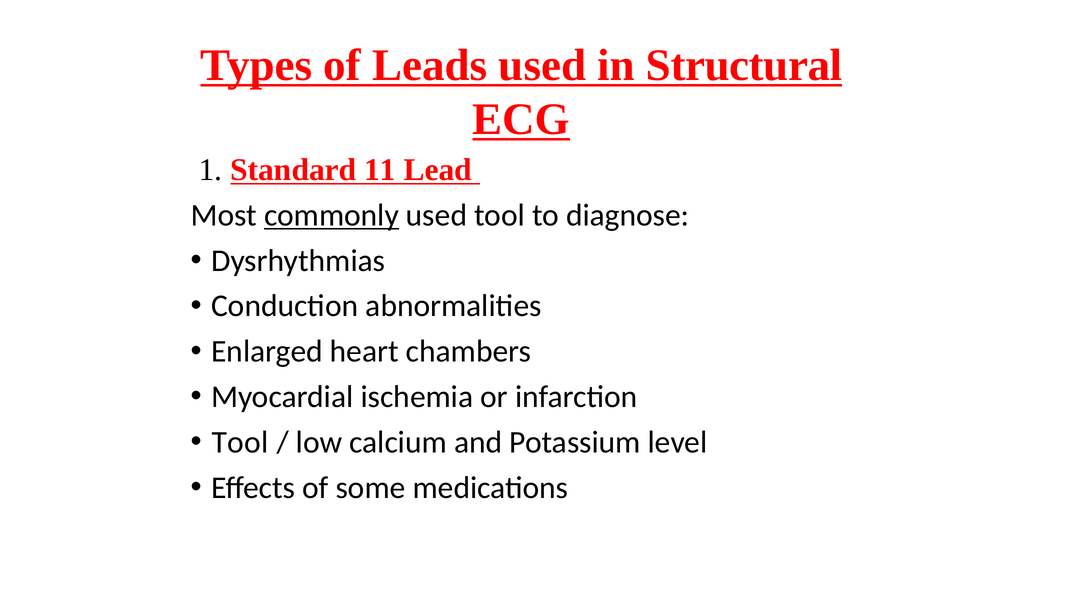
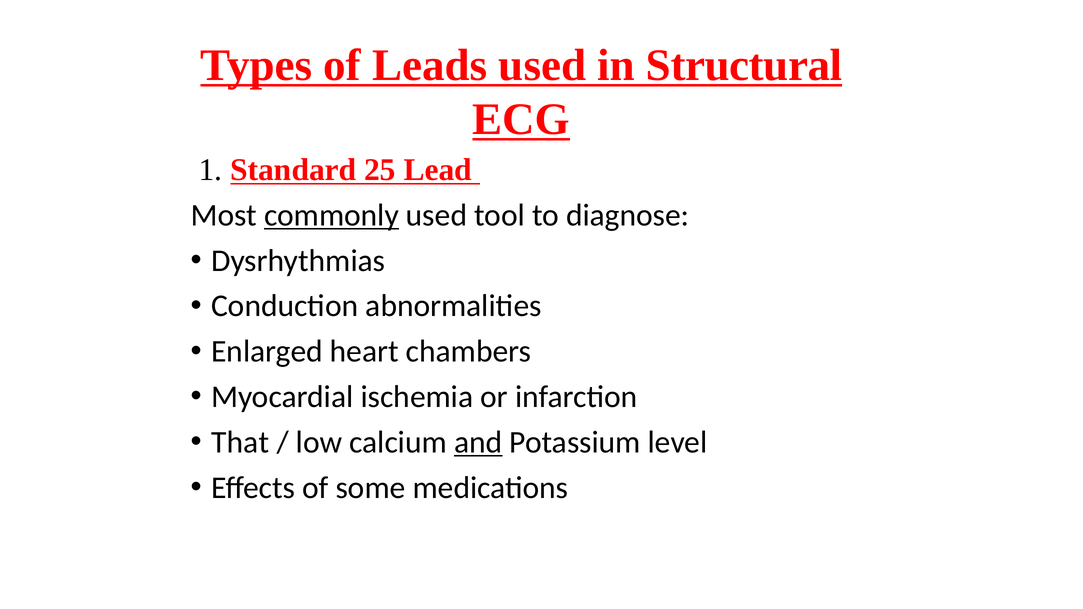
11: 11 -> 25 (380, 170)
Tool: Tool -> That (240, 442)
and underline: none -> present (478, 442)
